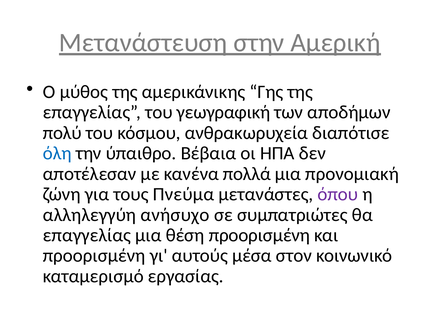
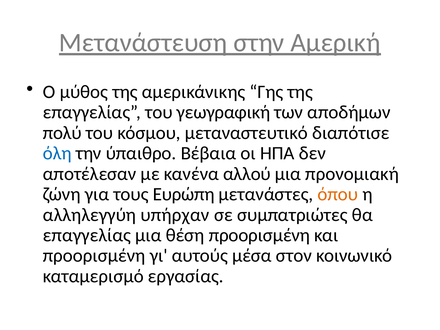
ανθρακωρυχεία: ανθρακωρυχεία -> μεταναστευτικό (246, 133)
πολλά: πολλά -> αλλού (247, 174)
Πνεύμα: Πνεύμα -> Ευρώπη (184, 194)
όπου colour: purple -> orange (338, 194)
ανήσυχο: ανήσυχο -> υπήρχαν (175, 215)
